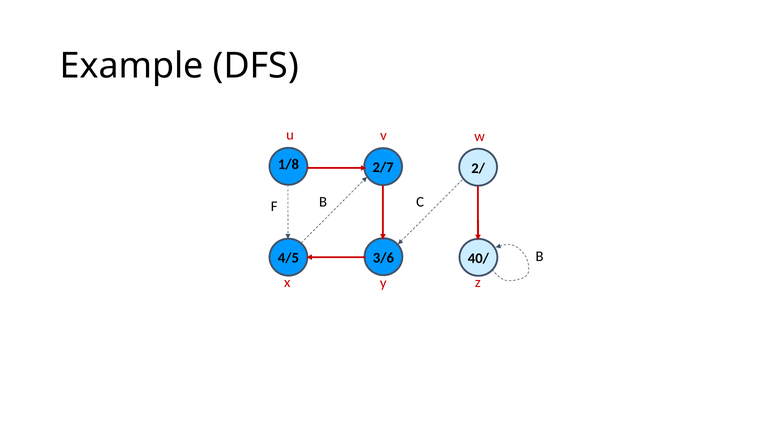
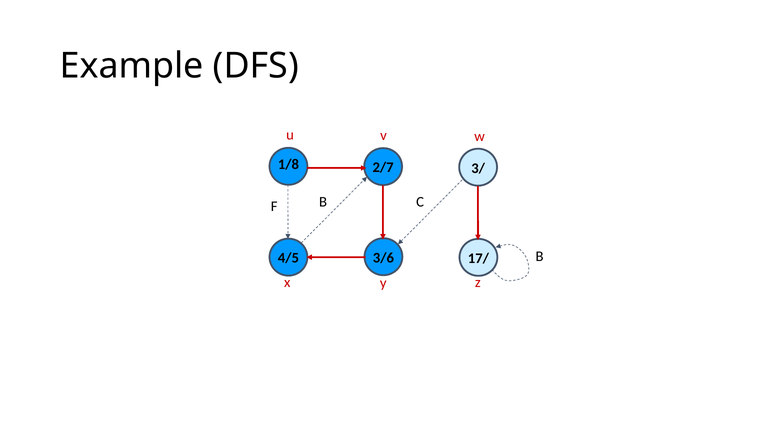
2/: 2/ -> 3/ (478, 168)
40/: 40/ -> 17/ (478, 258)
